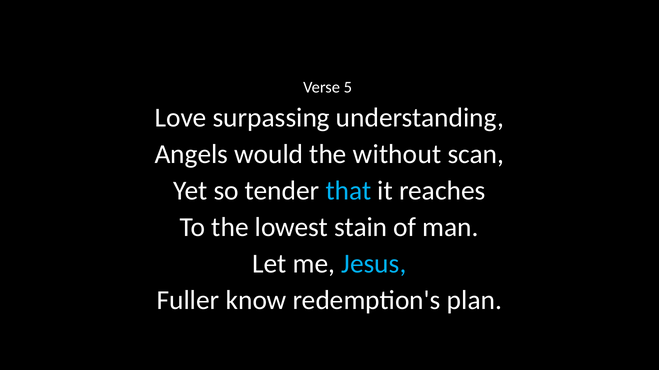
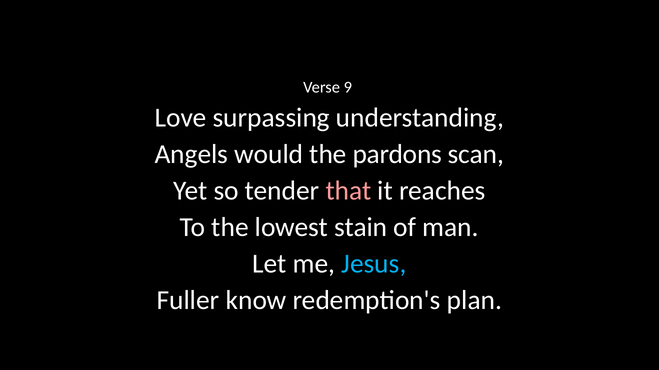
5: 5 -> 9 (348, 88)
without: without -> pardons (397, 155)
that colour: light blue -> pink (348, 191)
